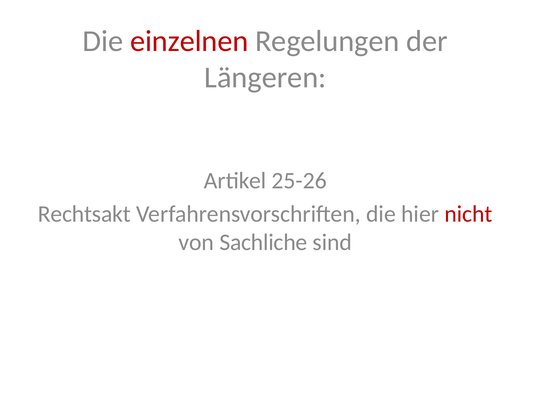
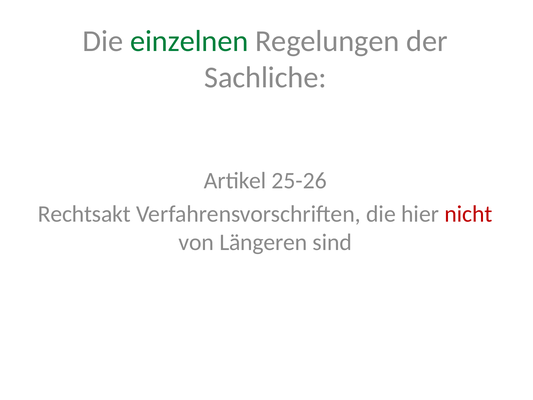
einzelnen colour: red -> green (189, 41)
Längeren: Längeren -> Sachliche (265, 78)
Sachliche: Sachliche -> Längeren (263, 242)
